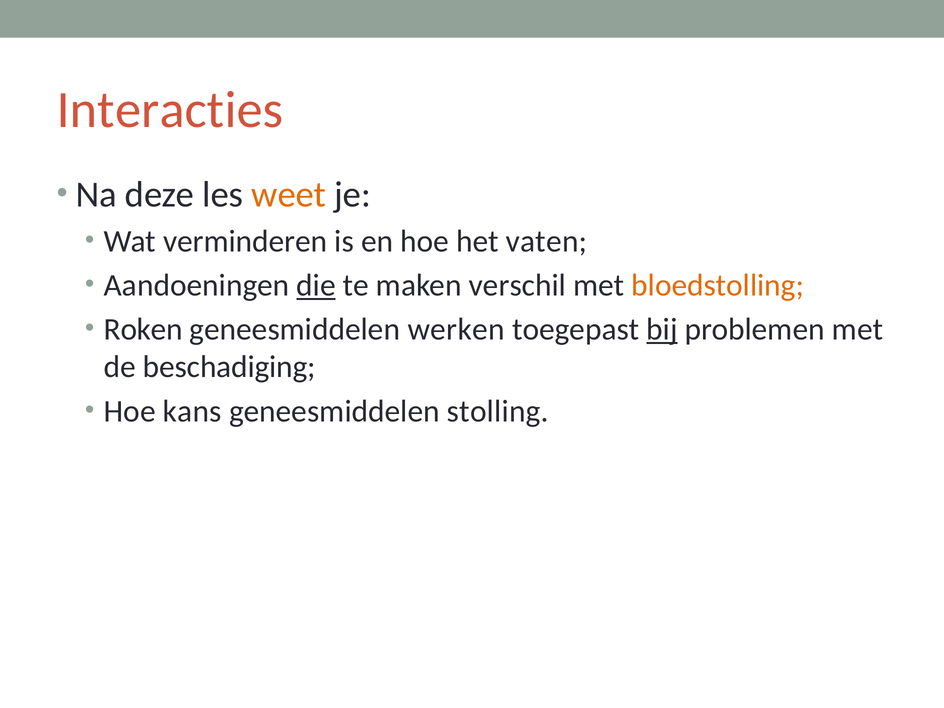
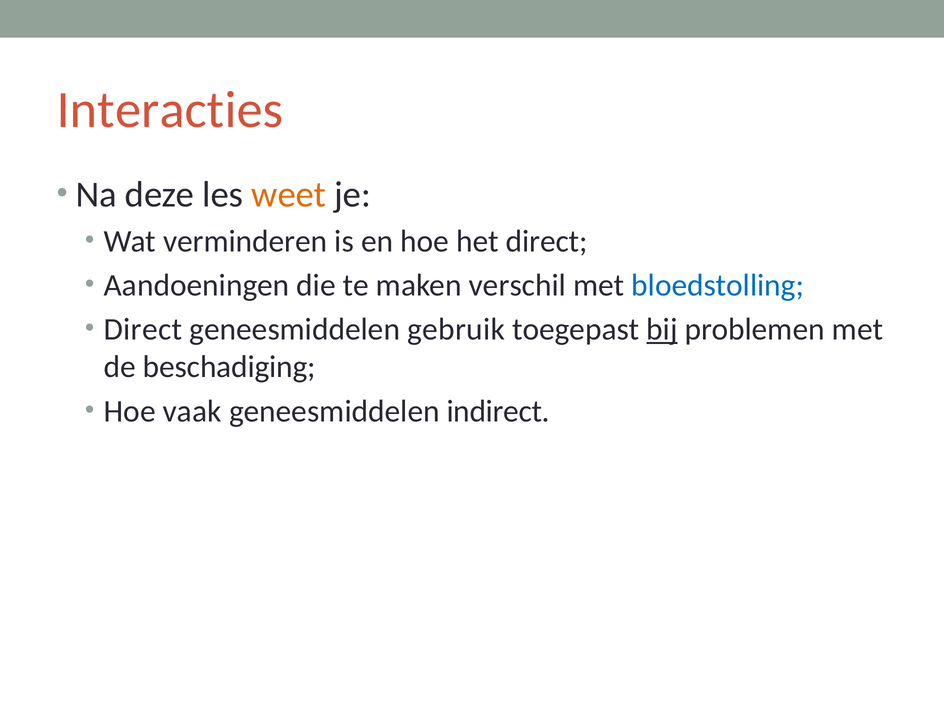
het vaten: vaten -> direct (547, 241)
die underline: present -> none (316, 285)
bloedstolling colour: orange -> blue (718, 285)
Roken: Roken -> Direct (143, 329)
werken: werken -> gebruik (456, 329)
kans: kans -> vaak (192, 411)
stolling: stolling -> indirect (498, 411)
